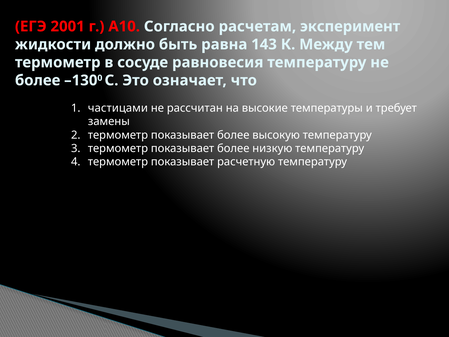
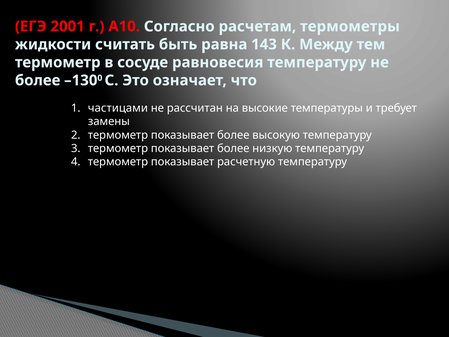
эксперимент: эксперимент -> термометры (350, 26)
должно: должно -> считать (125, 44)
